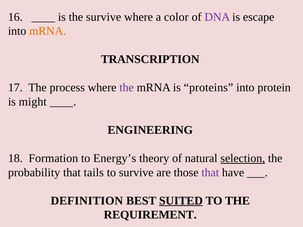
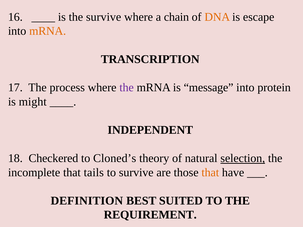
color: color -> chain (176, 17)
DNA colour: purple -> orange (217, 17)
proteins: proteins -> message (209, 88)
ENGINEERING: ENGINEERING -> INDEPENDENT (150, 130)
Formation: Formation -> Checkered (53, 158)
Energy’s: Energy’s -> Cloned’s (115, 158)
probability: probability -> incomplete (34, 173)
that colour: purple -> orange (210, 173)
SUITED underline: present -> none (181, 201)
